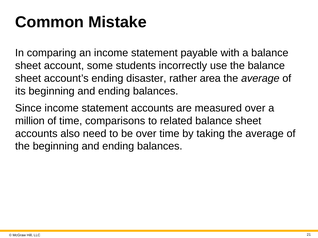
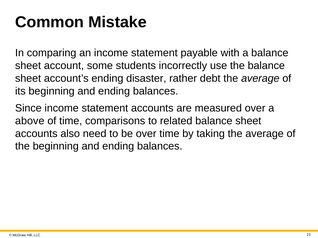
area: area -> debt (210, 79)
million: million -> above (30, 121)
